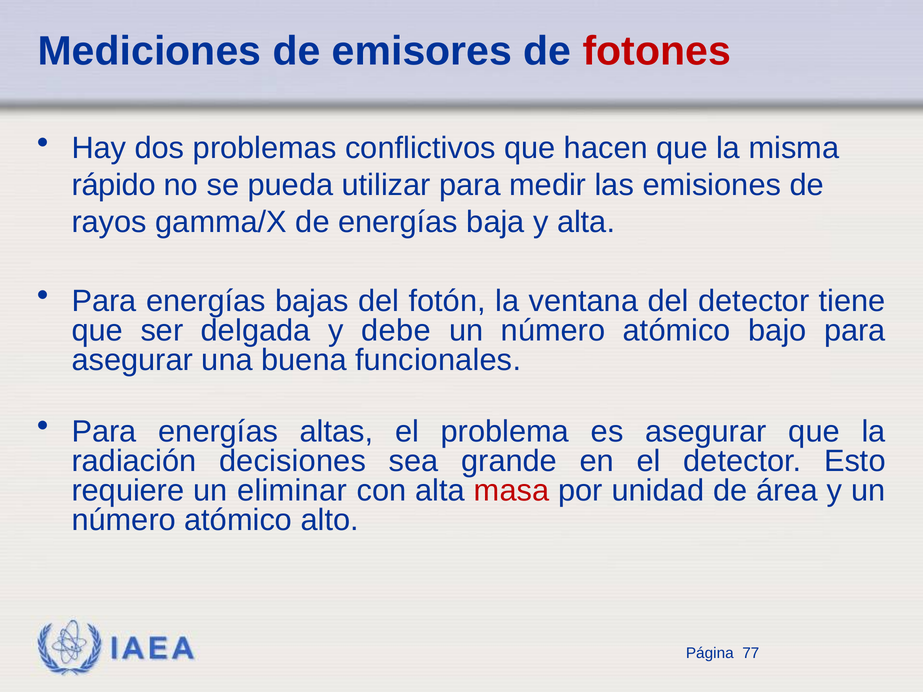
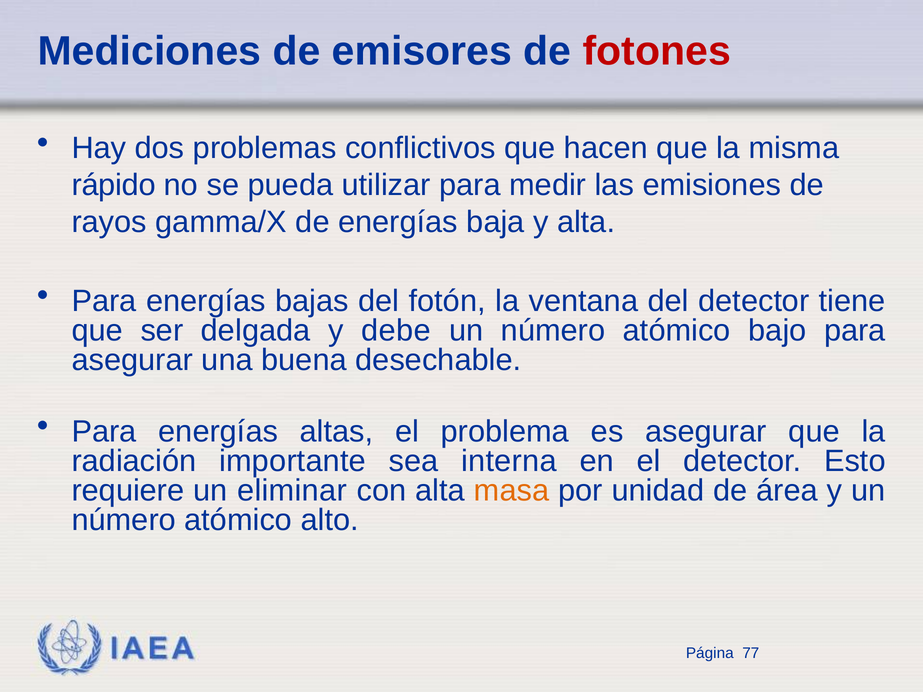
funcionales: funcionales -> desechable (438, 360)
decisiones: decisiones -> importante (293, 461)
grande: grande -> interna (509, 461)
masa colour: red -> orange (512, 491)
